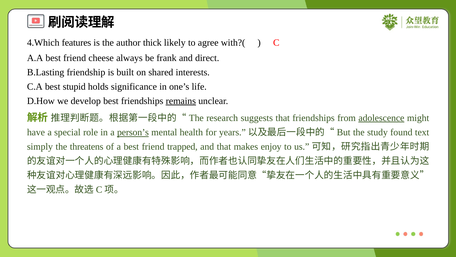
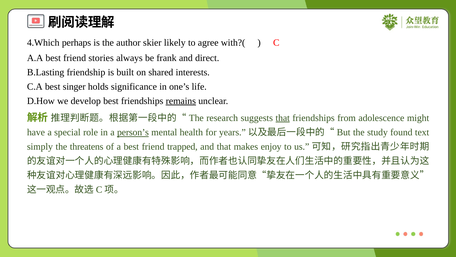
features: features -> perhaps (76, 43)
thick: thick -> skier (152, 43)
cheese: cheese -> stories (101, 58)
stupid: stupid -> singer (74, 86)
that underline: none -> present (283, 118)
adolescence underline: present -> none (381, 118)
